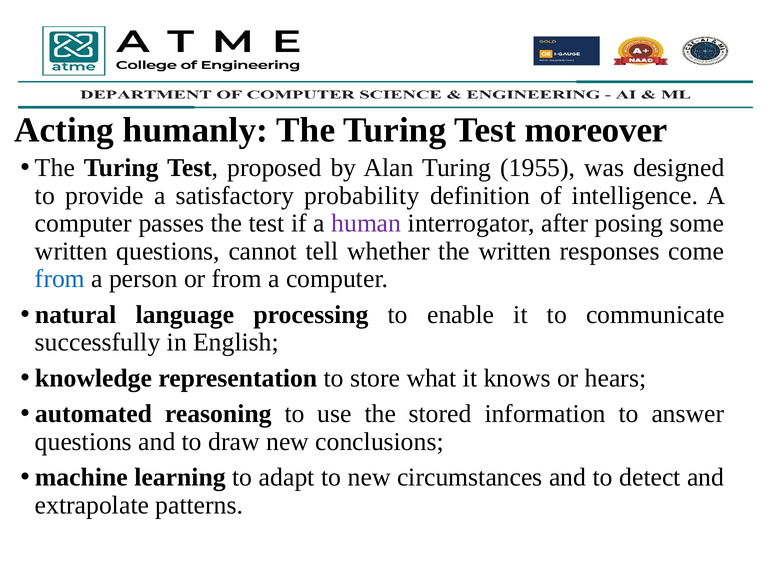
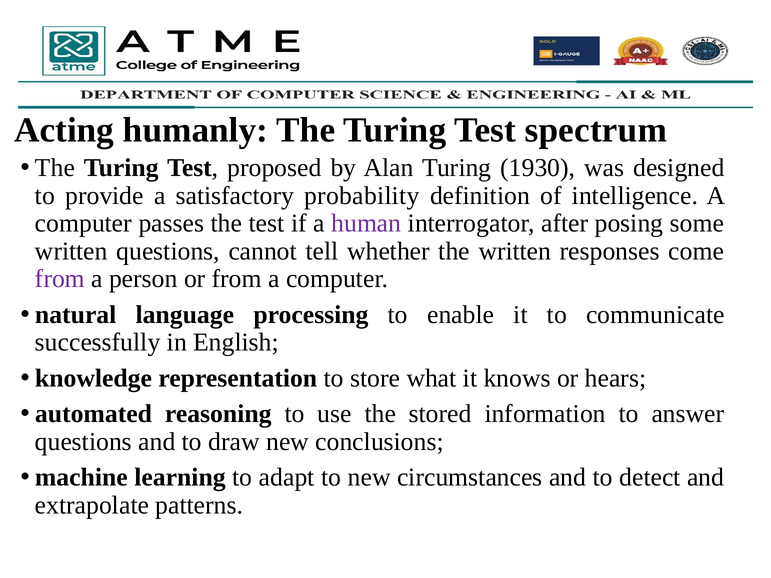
moreover: moreover -> spectrum (596, 130)
1955: 1955 -> 1930 (538, 168)
from colour: blue -> purple (60, 279)
